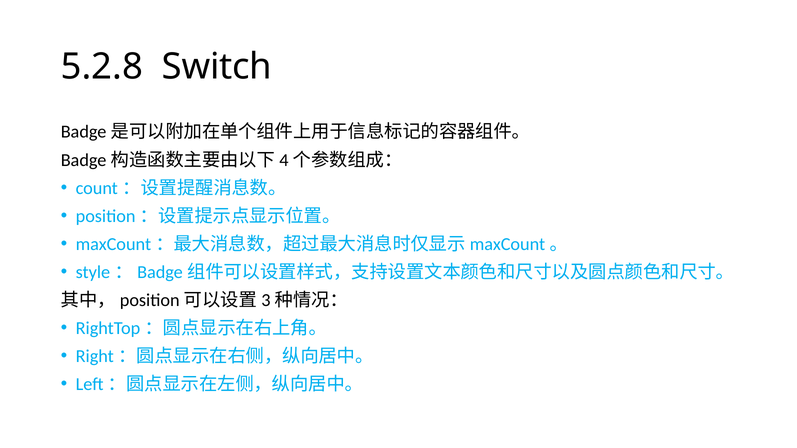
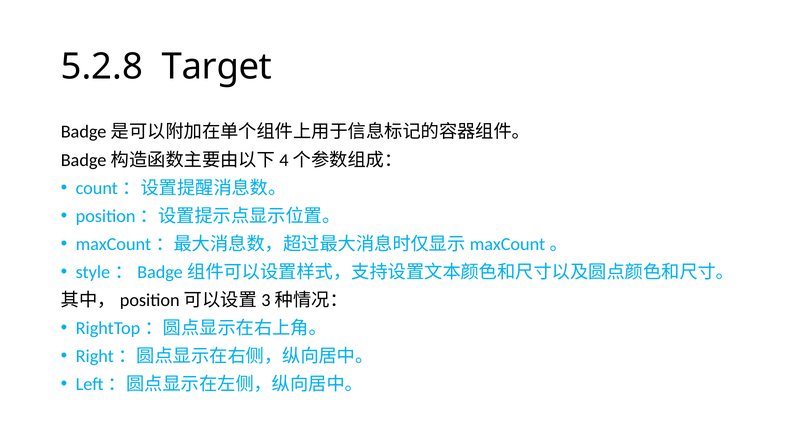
Switch: Switch -> Target (217, 67)
